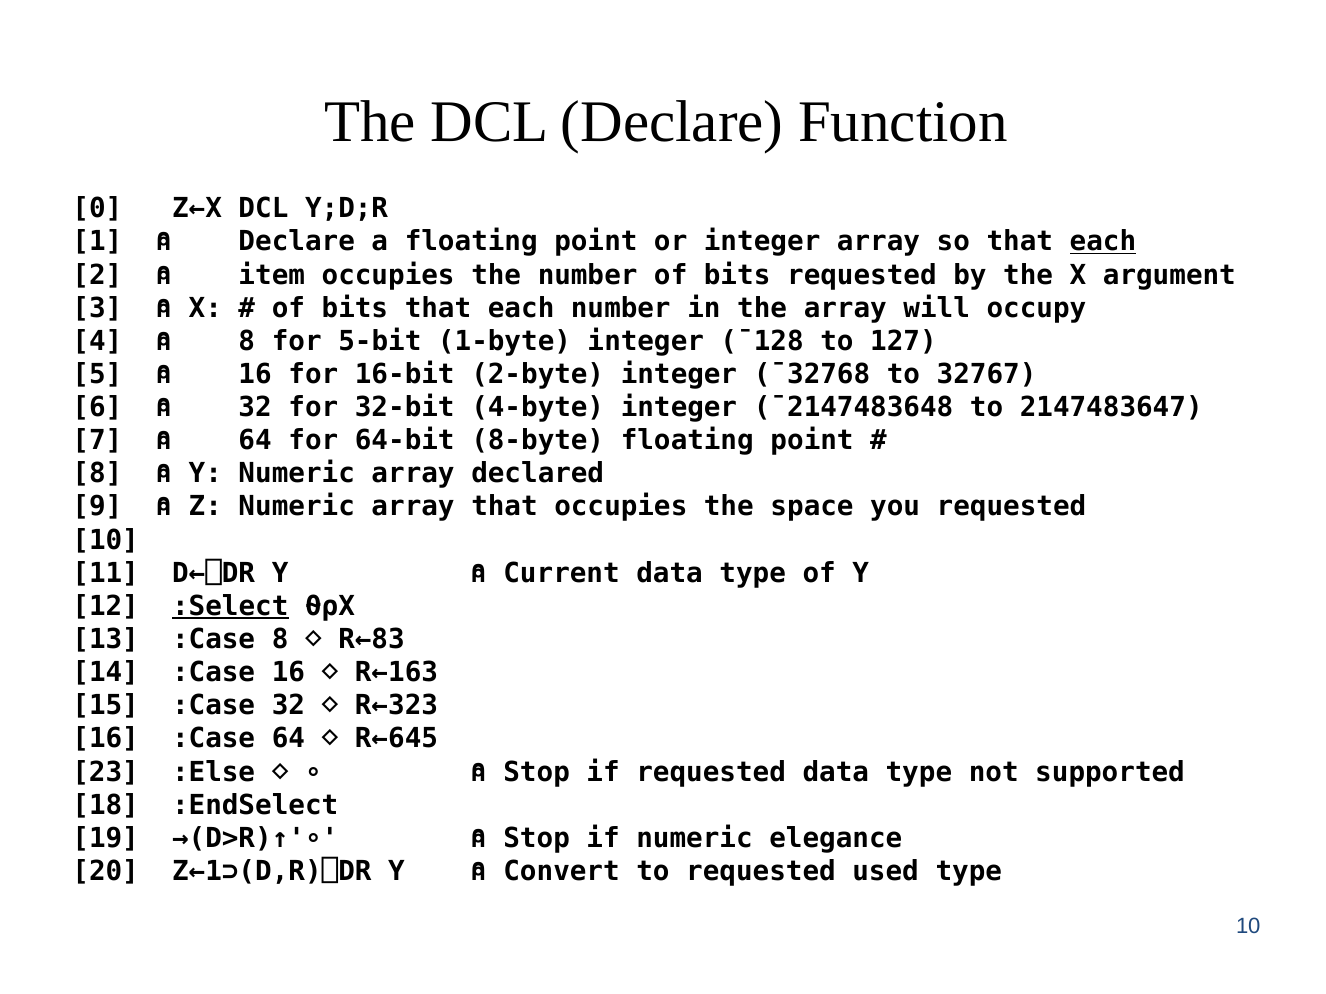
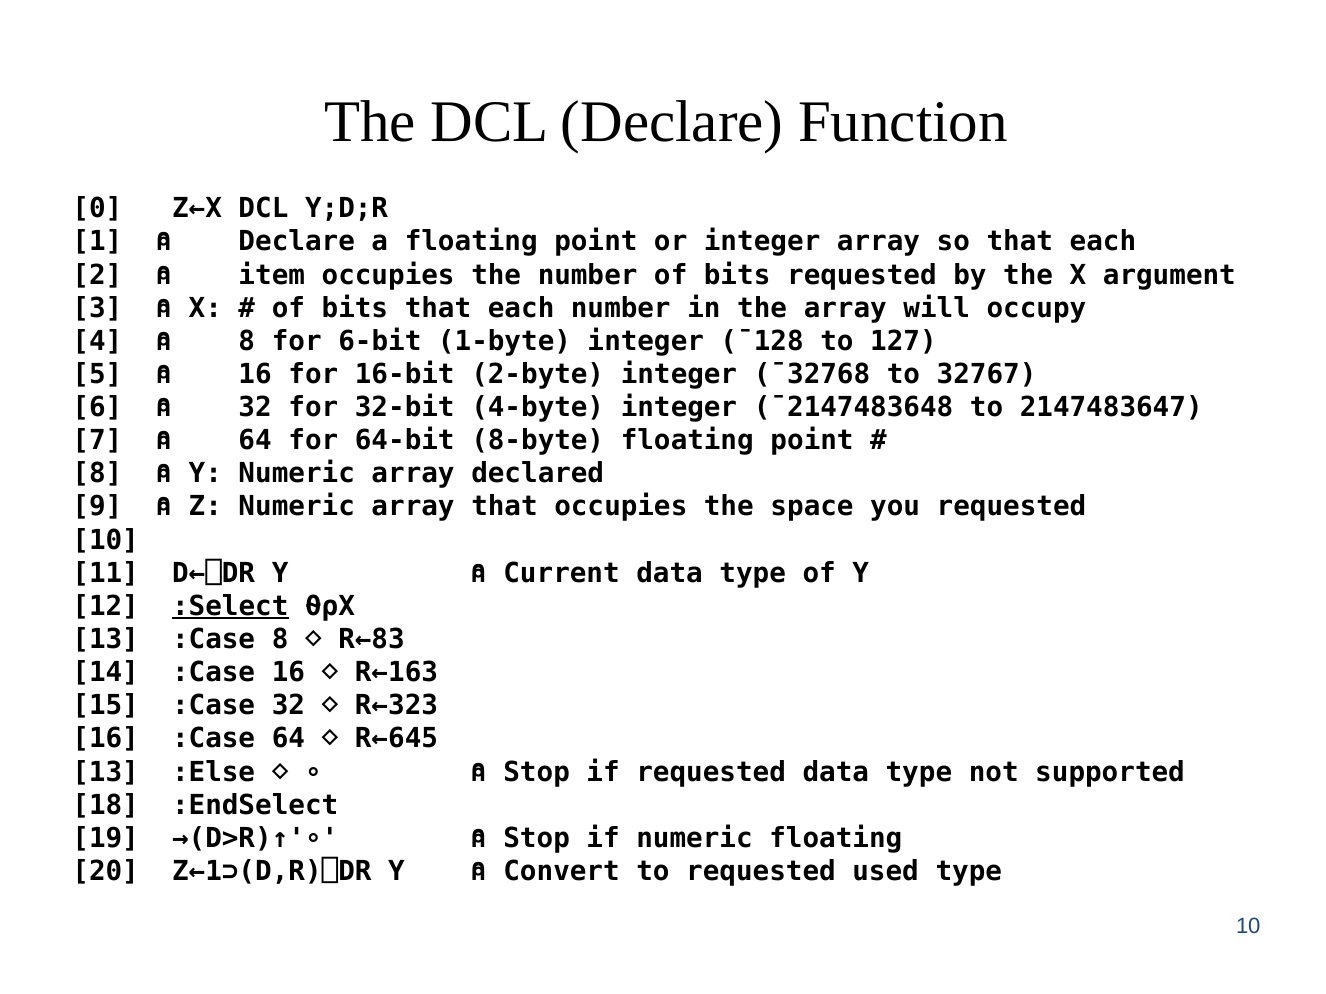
each underline: present -> none (1103, 242)
5-bit: 5-bit -> 6-bit (380, 341)
23: 23 -> 13 (106, 772)
numeric elegance: elegance -> floating (836, 839)
